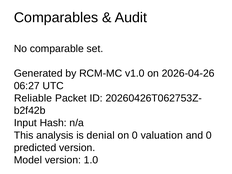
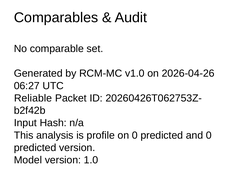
denial: denial -> profile (101, 135)
on 0 valuation: valuation -> predicted (162, 135)
